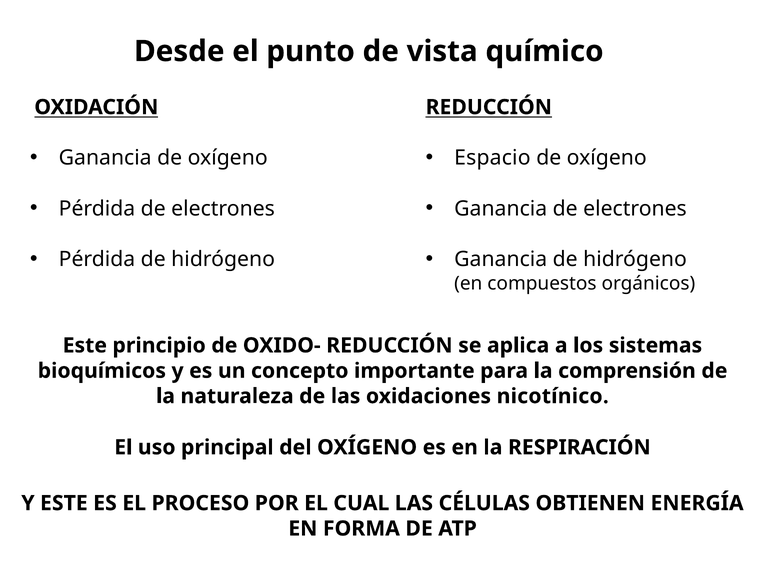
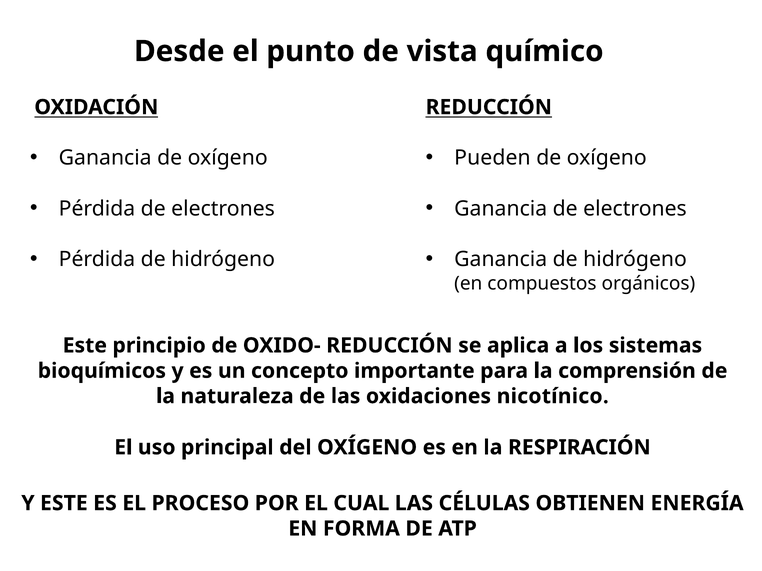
Espacio: Espacio -> Pueden (492, 158)
